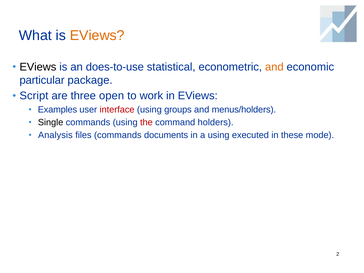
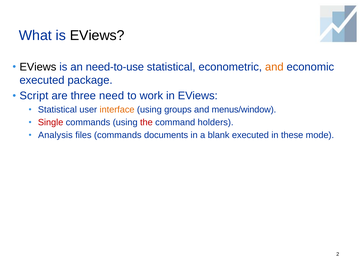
EViews colour: orange -> black (97, 35)
does-to-use: does-to-use -> need-to-use (115, 67)
particular: particular -> executed (42, 80)
open: open -> need (112, 96)
Examples: Examples -> Statistical (57, 110)
interface colour: red -> orange (117, 110)
menus/holders: menus/holders -> menus/window (244, 110)
Single colour: black -> red (51, 122)
a using: using -> blank (219, 135)
